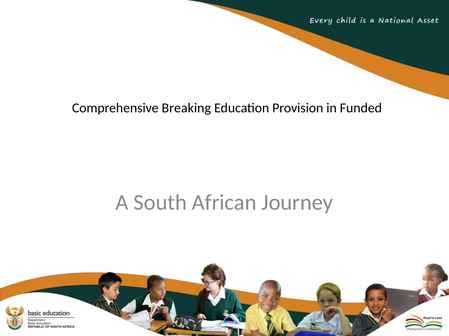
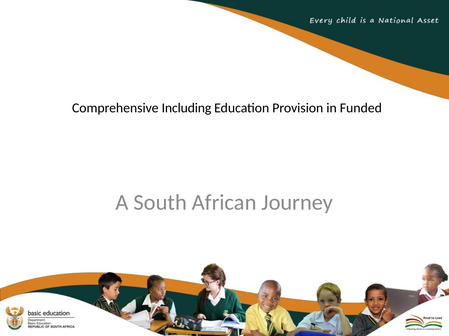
Breaking: Breaking -> Including (186, 108)
